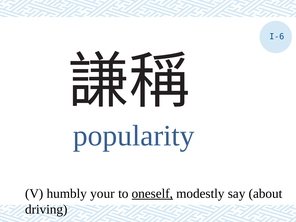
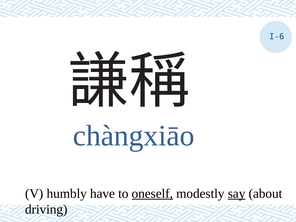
popularity: popularity -> chàngxiāo (134, 136)
your: your -> have (103, 194)
say underline: none -> present (237, 194)
